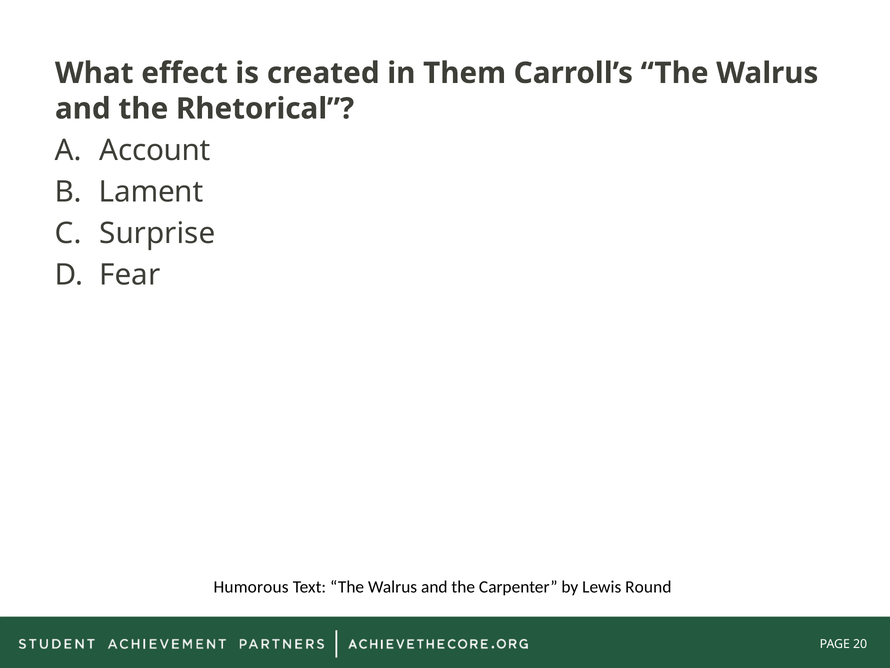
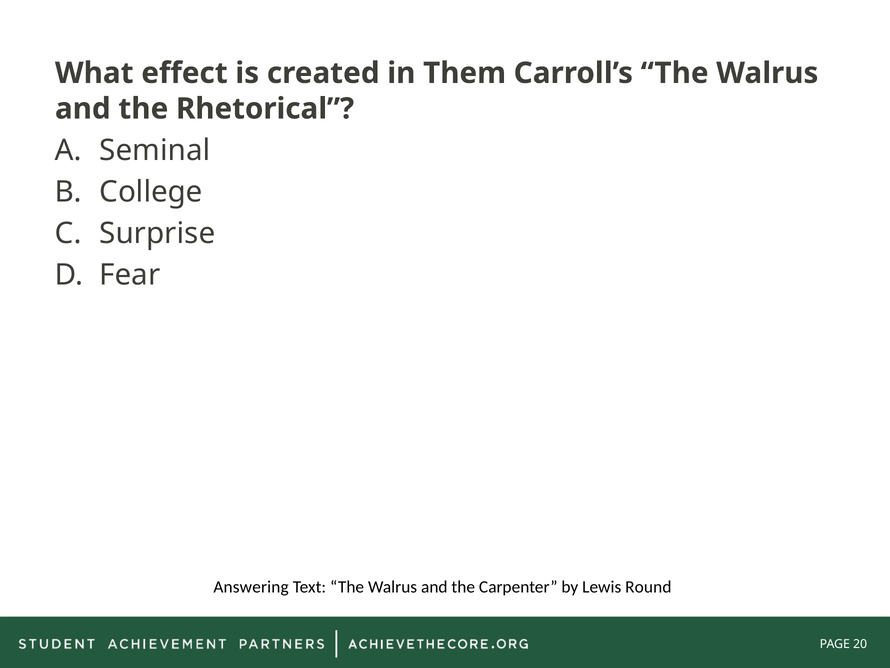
Account: Account -> Seminal (155, 150)
Lament: Lament -> College (151, 192)
Humorous: Humorous -> Answering (251, 587)
